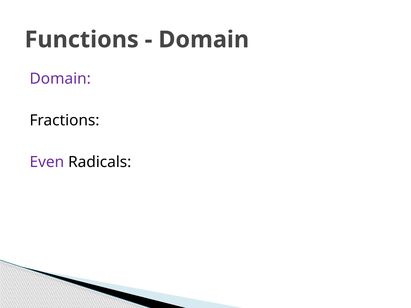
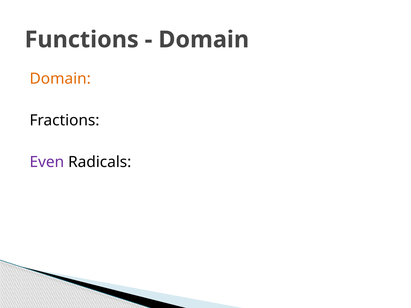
Domain colour: purple -> orange (60, 79)
